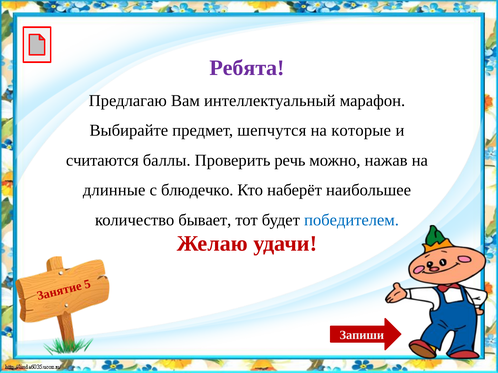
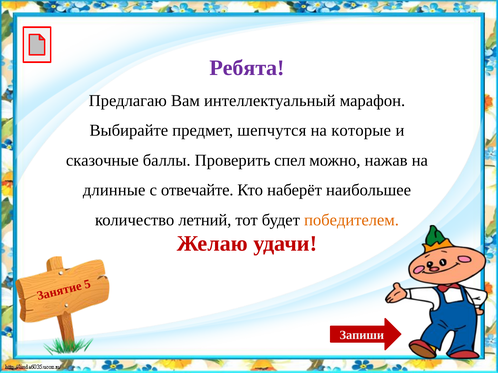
считаются: считаются -> сказочные (102, 160)
речь: речь -> спел (290, 160)
блюдечко: блюдечко -> отвечайте (197, 190)
бывает: бывает -> летний (205, 220)
победителем colour: blue -> orange (352, 220)
